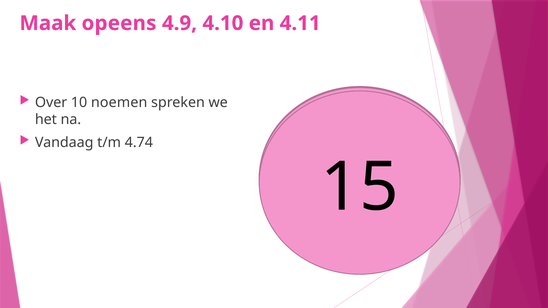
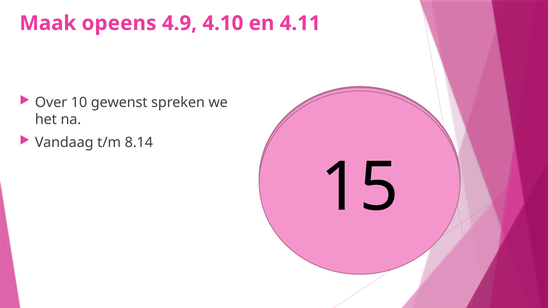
noemen: noemen -> gewenst (119, 103)
4.74: 4.74 -> 8.14 (139, 143)
